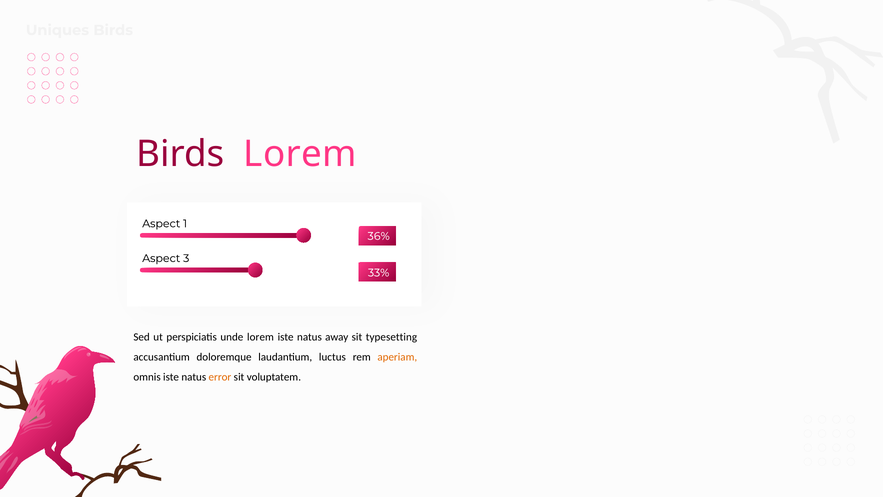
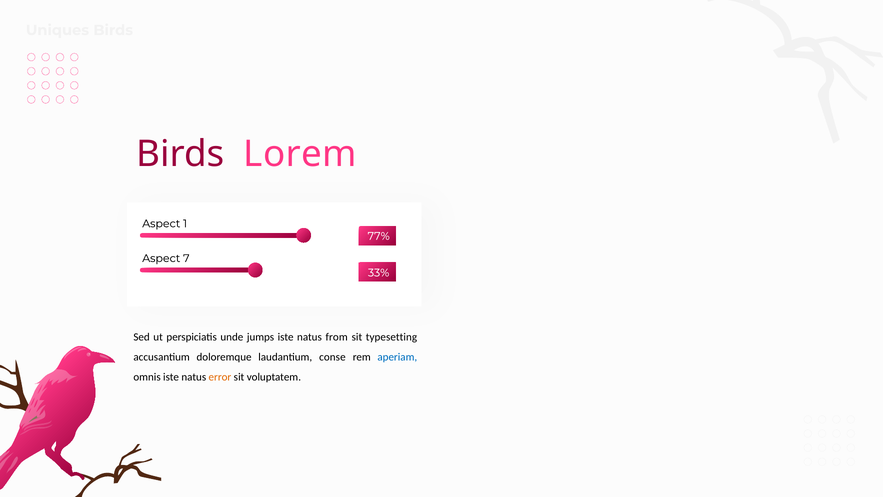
36%: 36% -> 77% (379, 236)
3: 3 -> 7 (186, 258)
unde lorem: lorem -> jumps (261, 337)
away: away -> from (337, 337)
luctus: luctus -> conse (332, 357)
aperiam colour: orange -> blue (397, 357)
